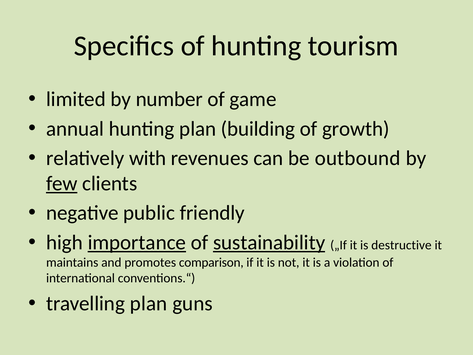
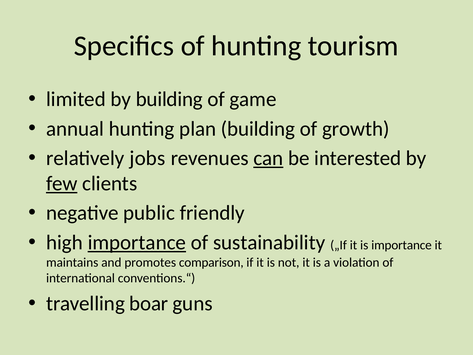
by number: number -> building (169, 99)
with: with -> jobs (147, 158)
can underline: none -> present (268, 158)
outbound: outbound -> interested (358, 158)
sustainability underline: present -> none (269, 242)
is destructive: destructive -> importance (402, 245)
travelling plan: plan -> boar (149, 303)
